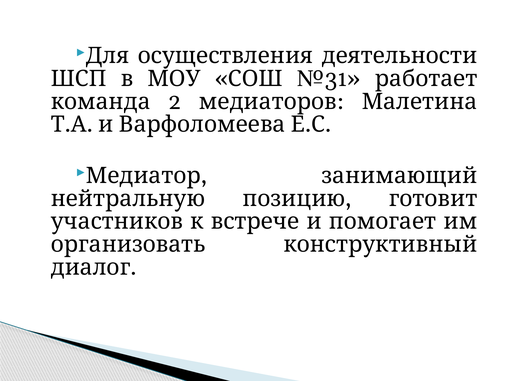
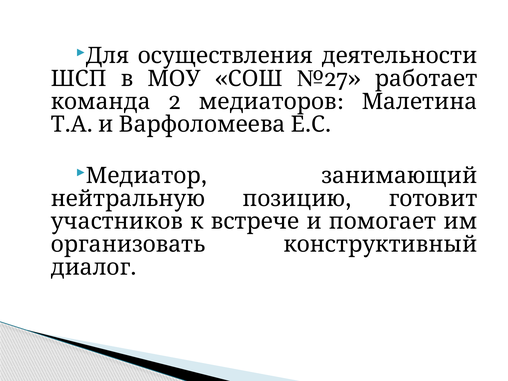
№31: №31 -> №27 (329, 79)
